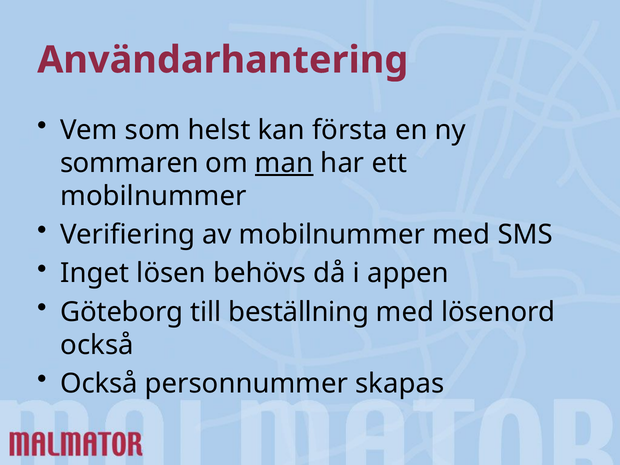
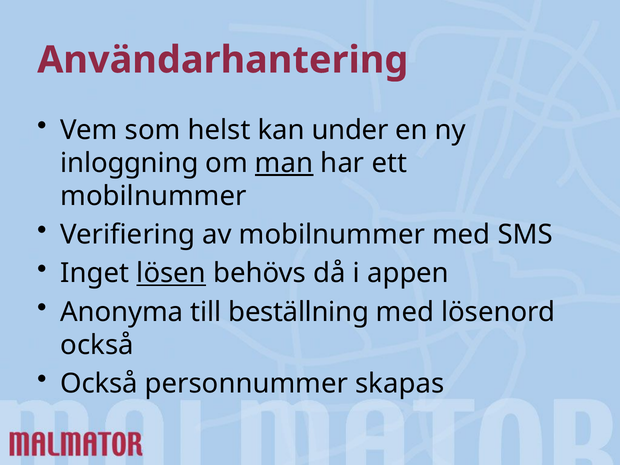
första: första -> under (350, 130)
sommaren: sommaren -> inloggning (129, 163)
lösen underline: none -> present (171, 273)
Göteborg: Göteborg -> Anonyma (122, 312)
